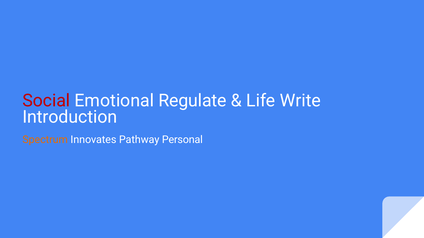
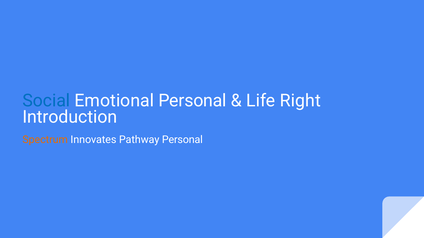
Social colour: red -> blue (46, 101)
Emotional Regulate: Regulate -> Personal (192, 101)
Write: Write -> Right (300, 101)
